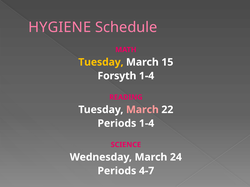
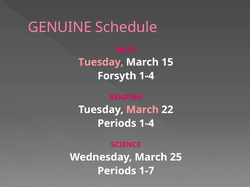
HYGIENE: HYGIENE -> GENUINE (60, 27)
Tuesday colour: yellow -> pink (101, 62)
24: 24 -> 25 (176, 158)
4-7: 4-7 -> 1-7 (147, 171)
